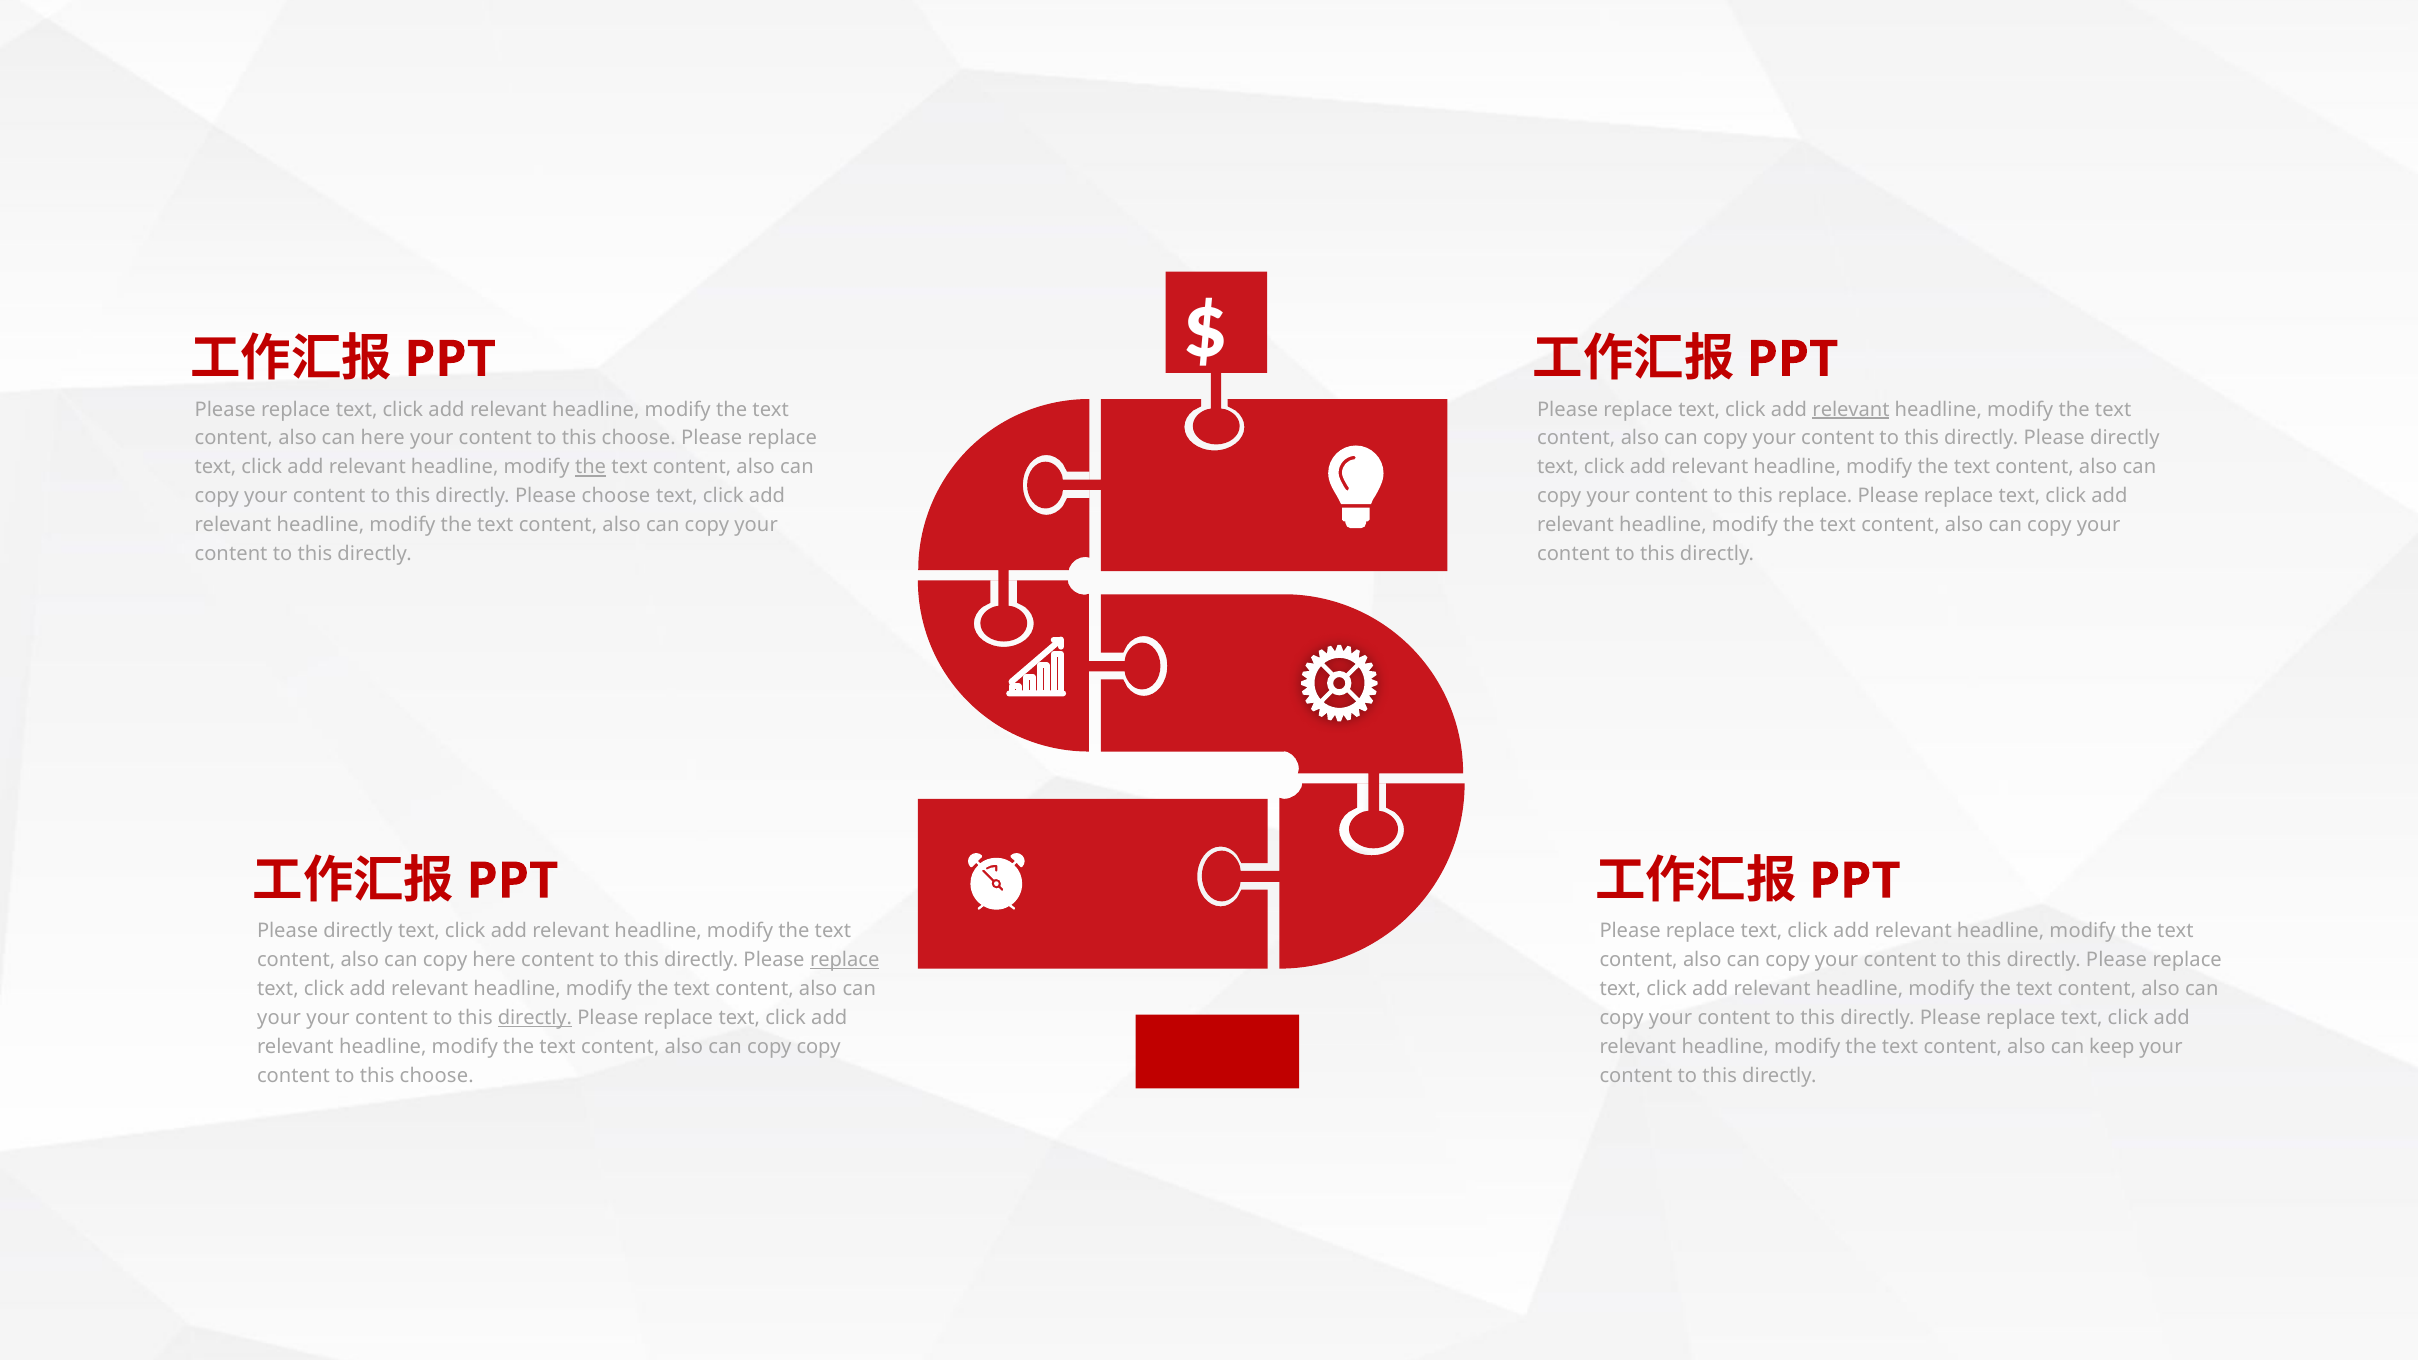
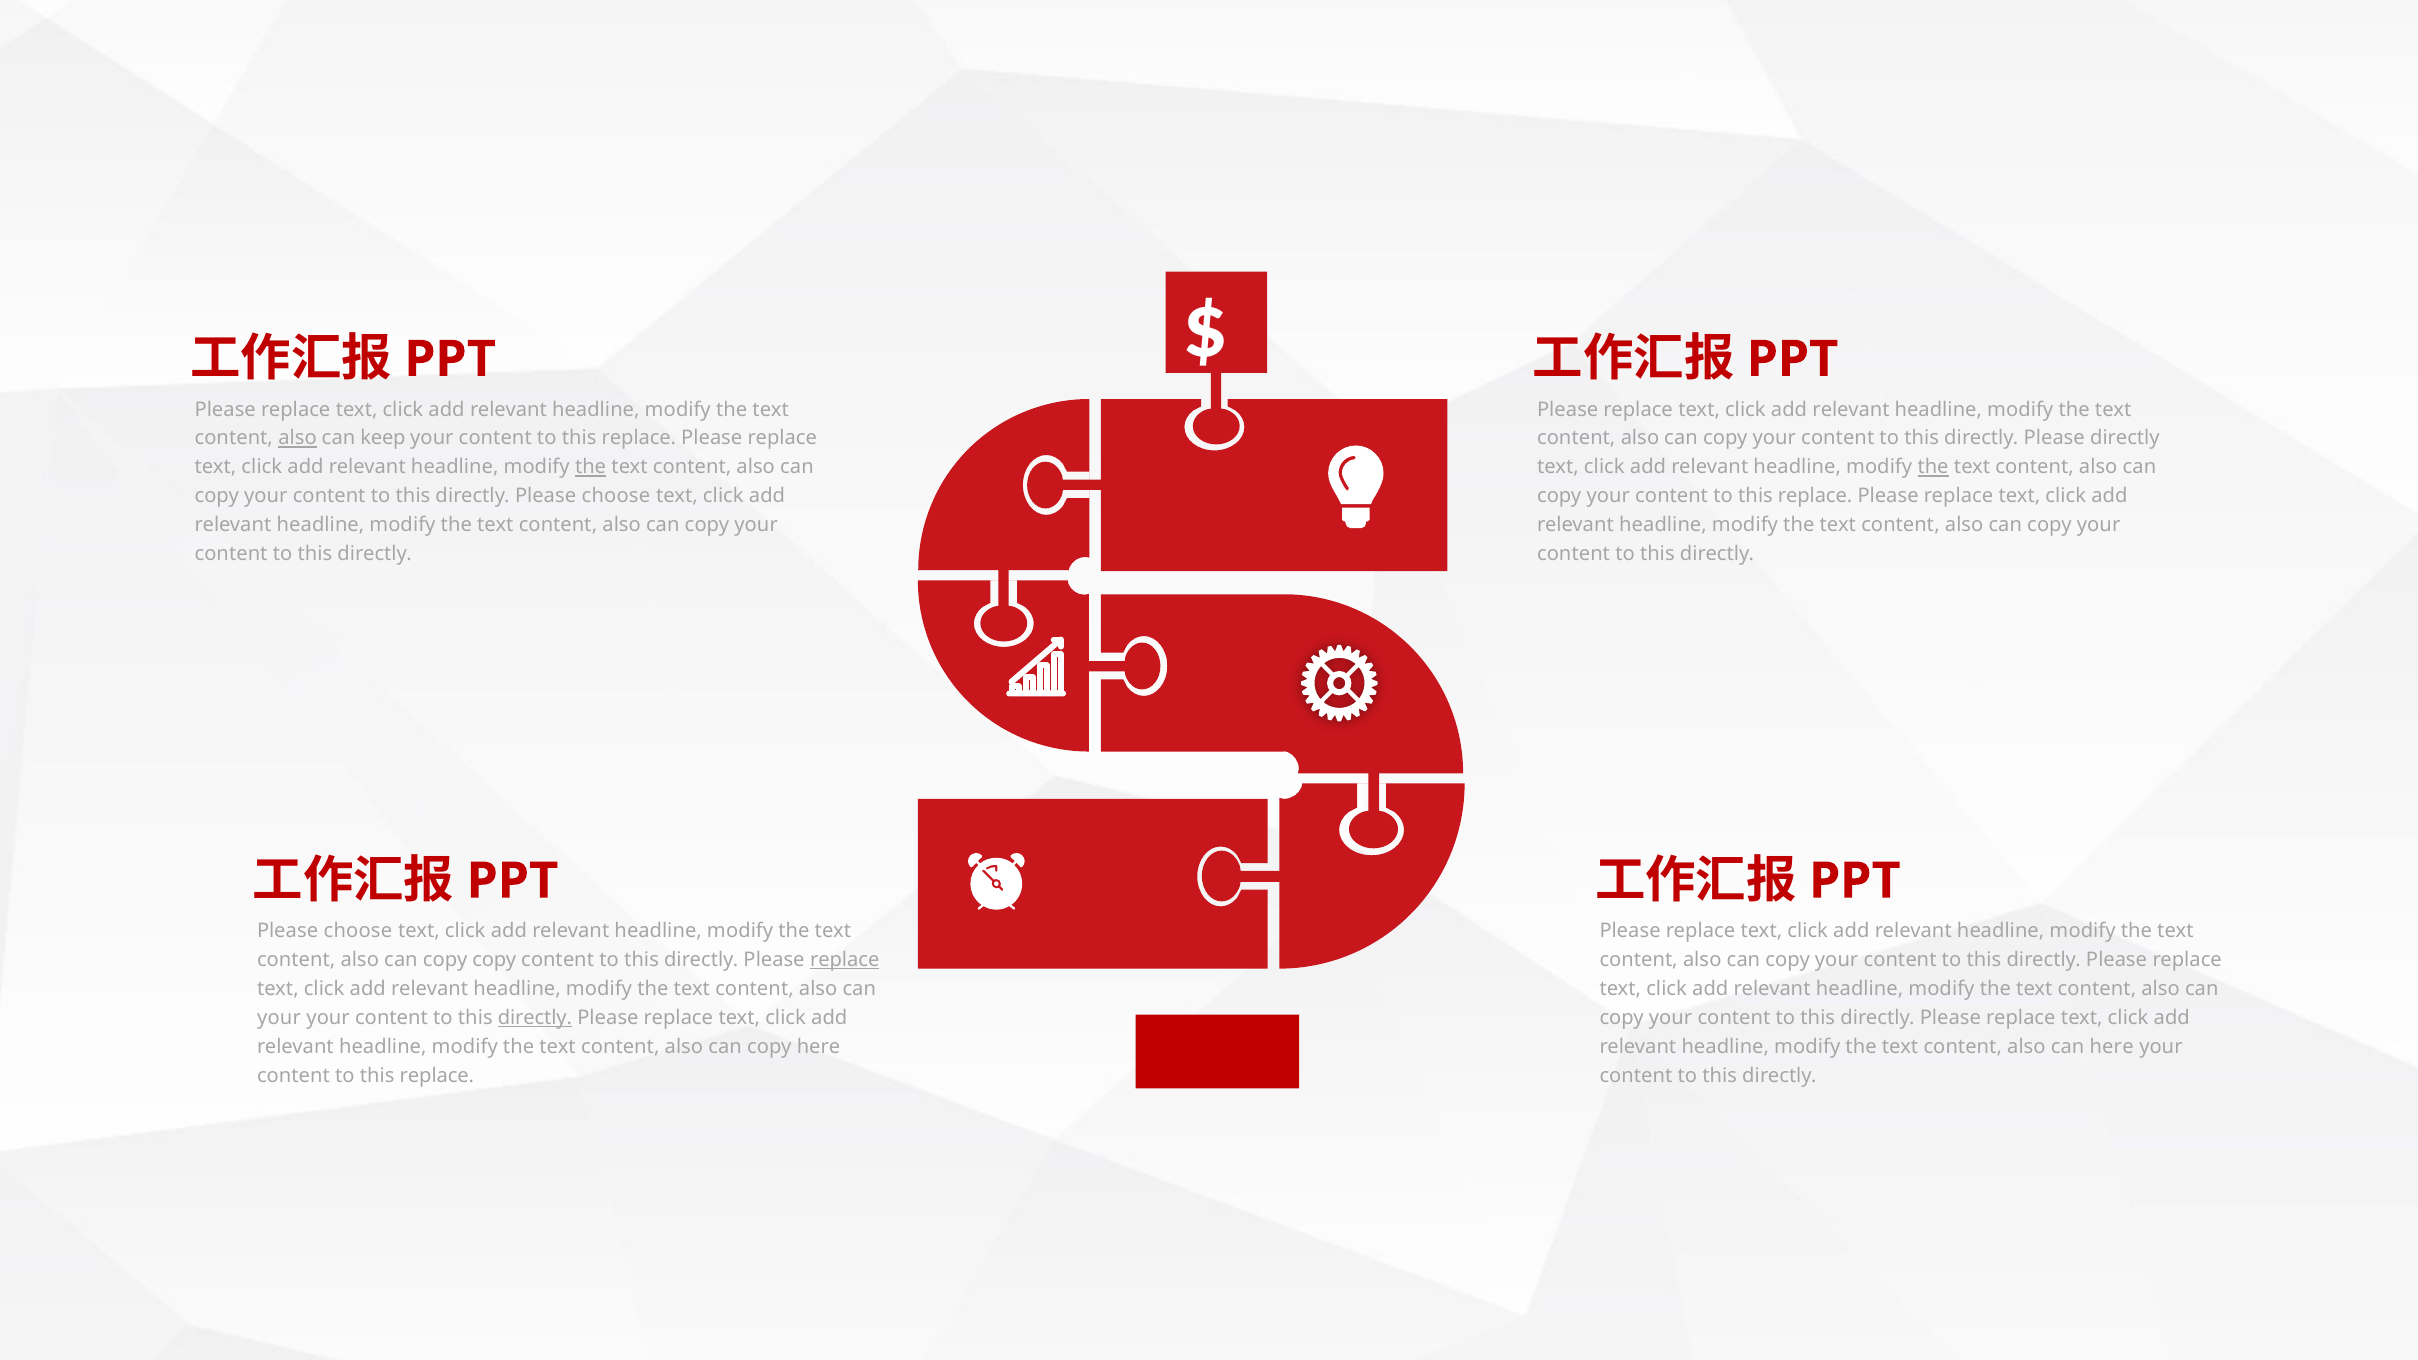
relevant underline: present -> none (1851, 409)
also underline: none -> present (297, 438)
can here: here -> keep (383, 438)
choose: choose -> replace (639, 438)
the underline: none -> present (1933, 467)
directly: directly -> choose (358, 931)
copy here: here -> copy (494, 960)
copy copy: copy -> here (818, 1047)
can keep: keep -> here (2112, 1047)
choose: choose -> replace (437, 1076)
